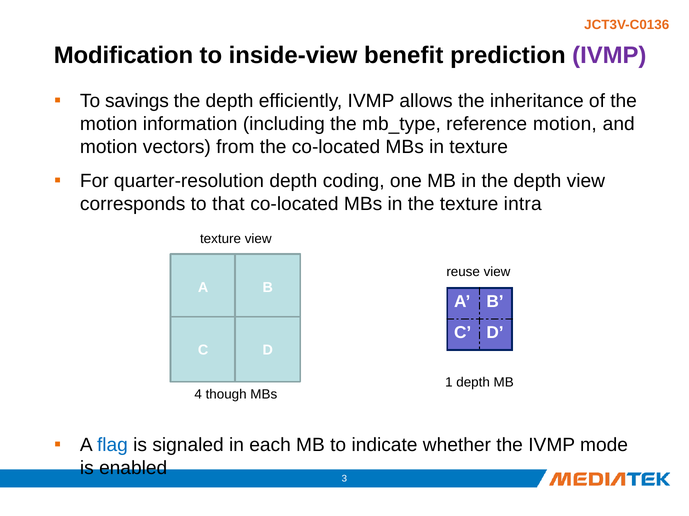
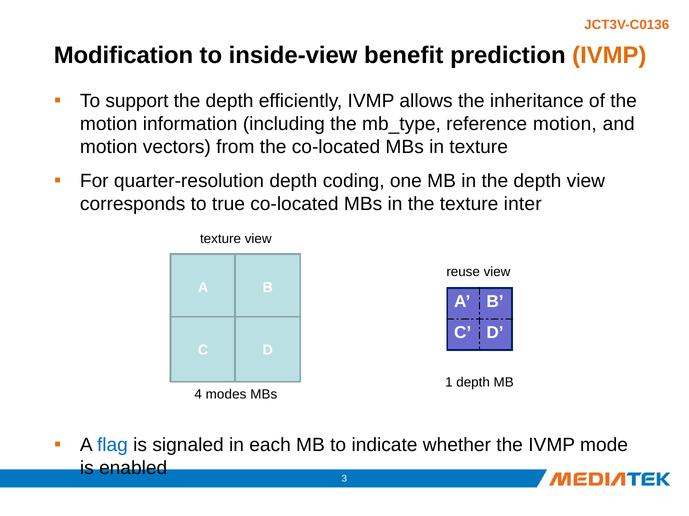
IVMP colour: purple -> orange (609, 55)
savings: savings -> support (137, 101)
that: that -> true (228, 204)
intra: intra -> inter (523, 204)
though: though -> modes (226, 395)
